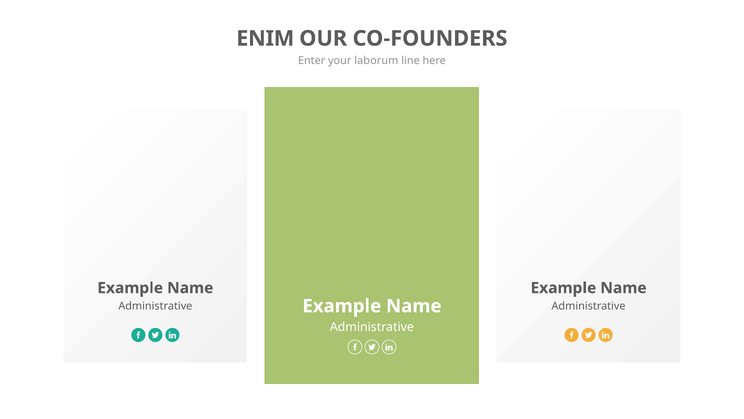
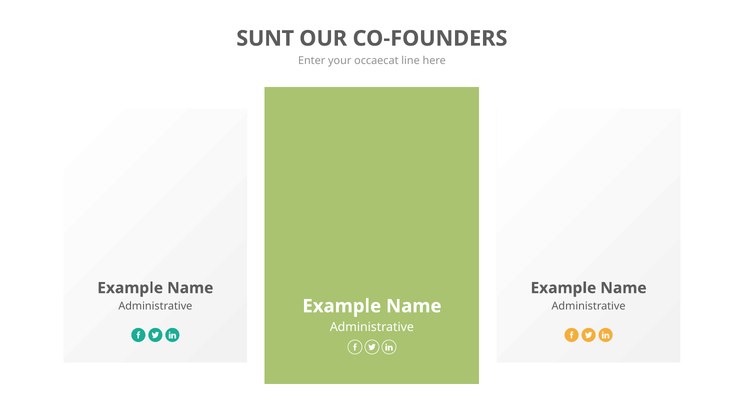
ENIM: ENIM -> SUNT (265, 38)
laborum: laborum -> occaecat (376, 61)
